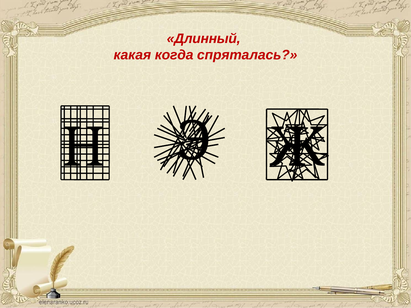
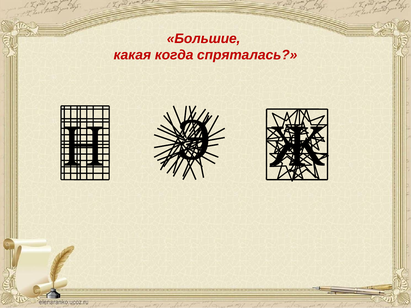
Длинный: Длинный -> Большие (204, 39)
